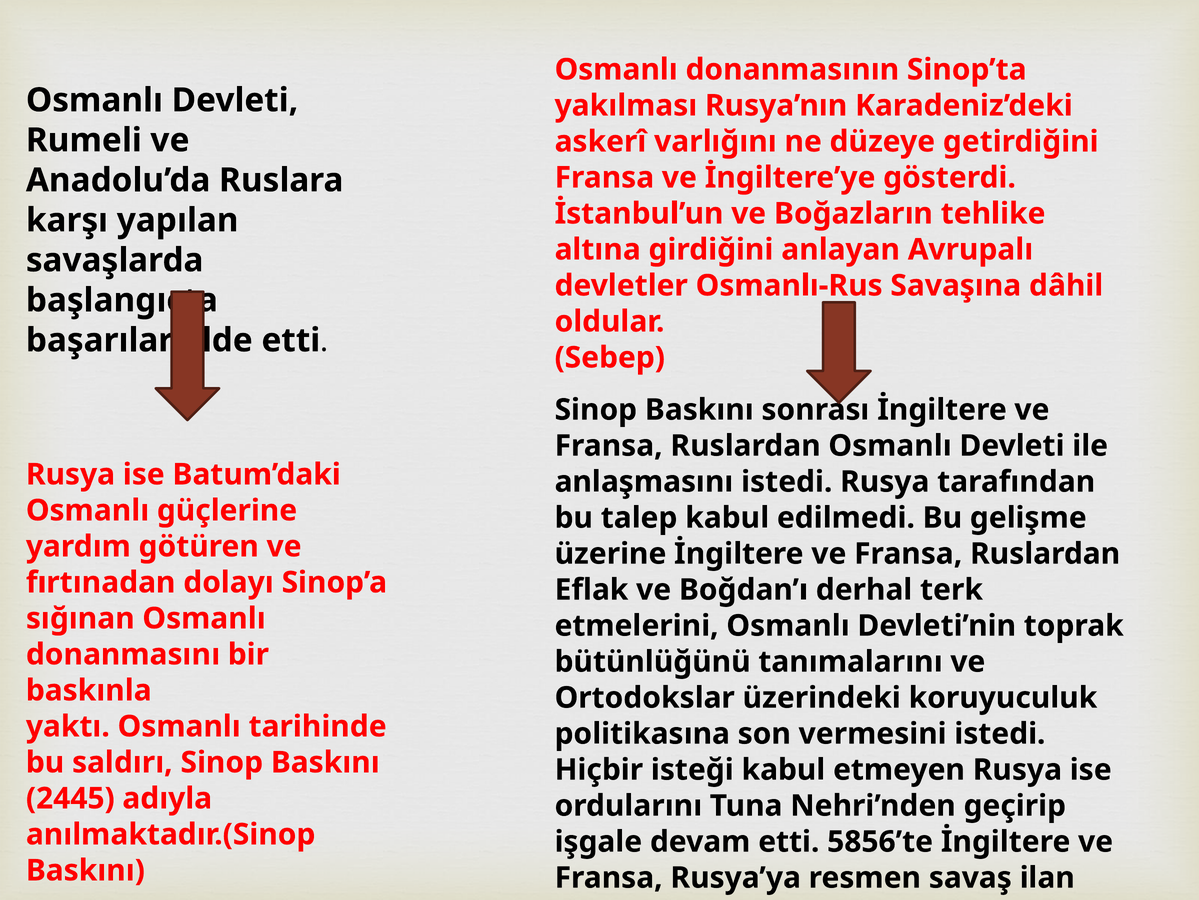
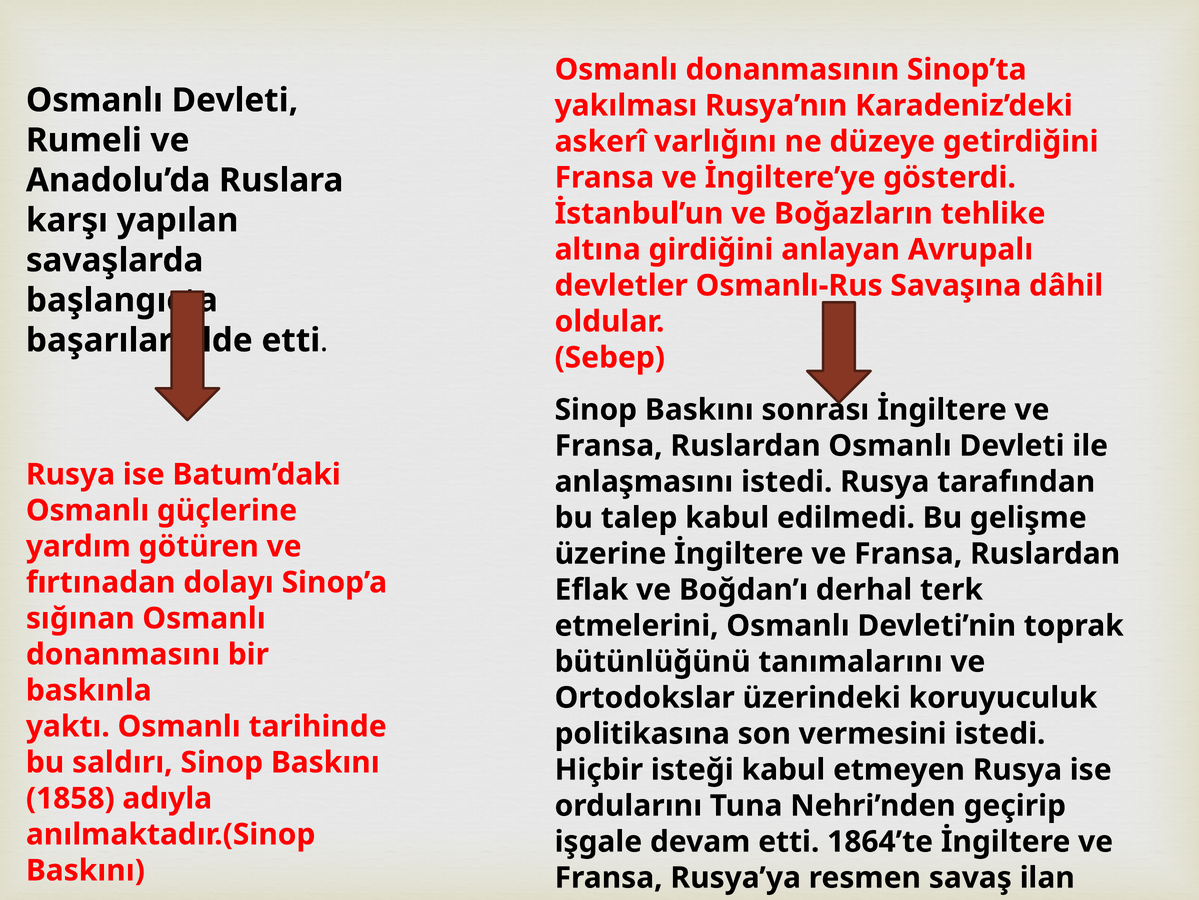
2445: 2445 -> 1858 (70, 798)
5856’te: 5856’te -> 1864’te (880, 841)
